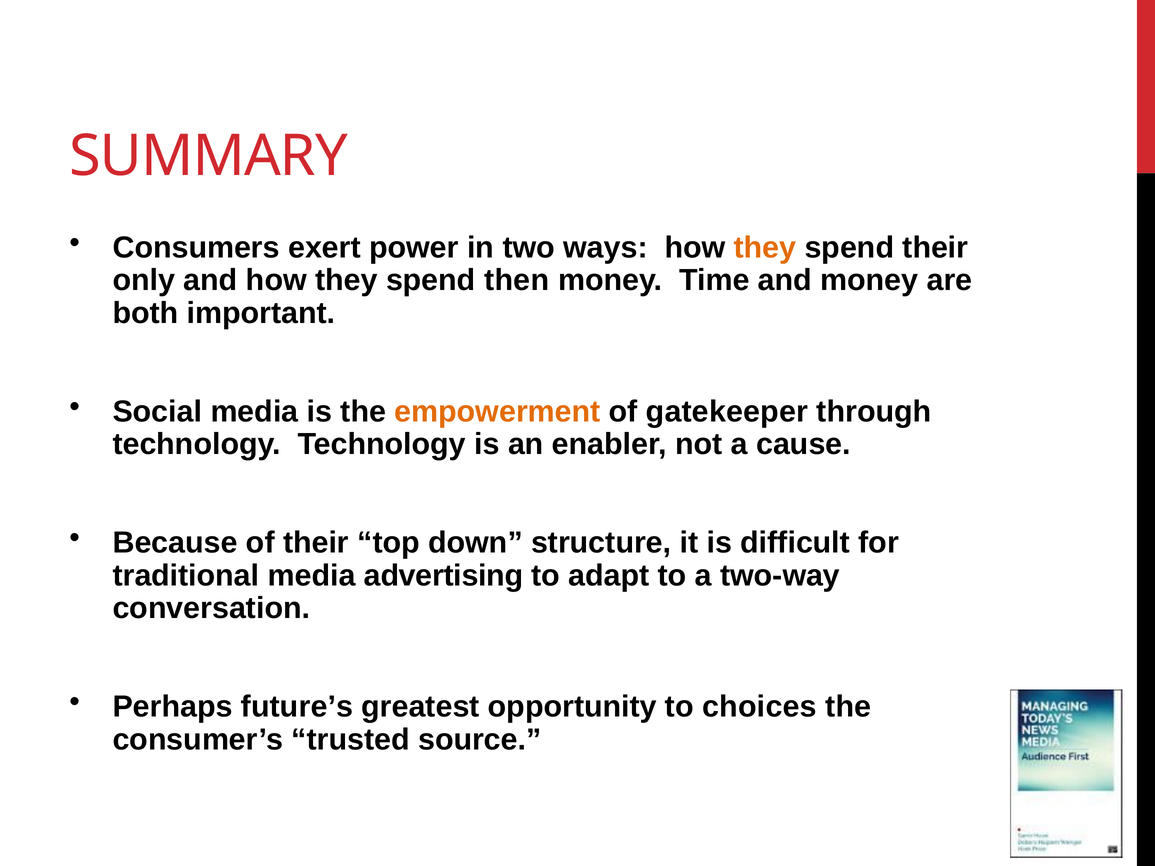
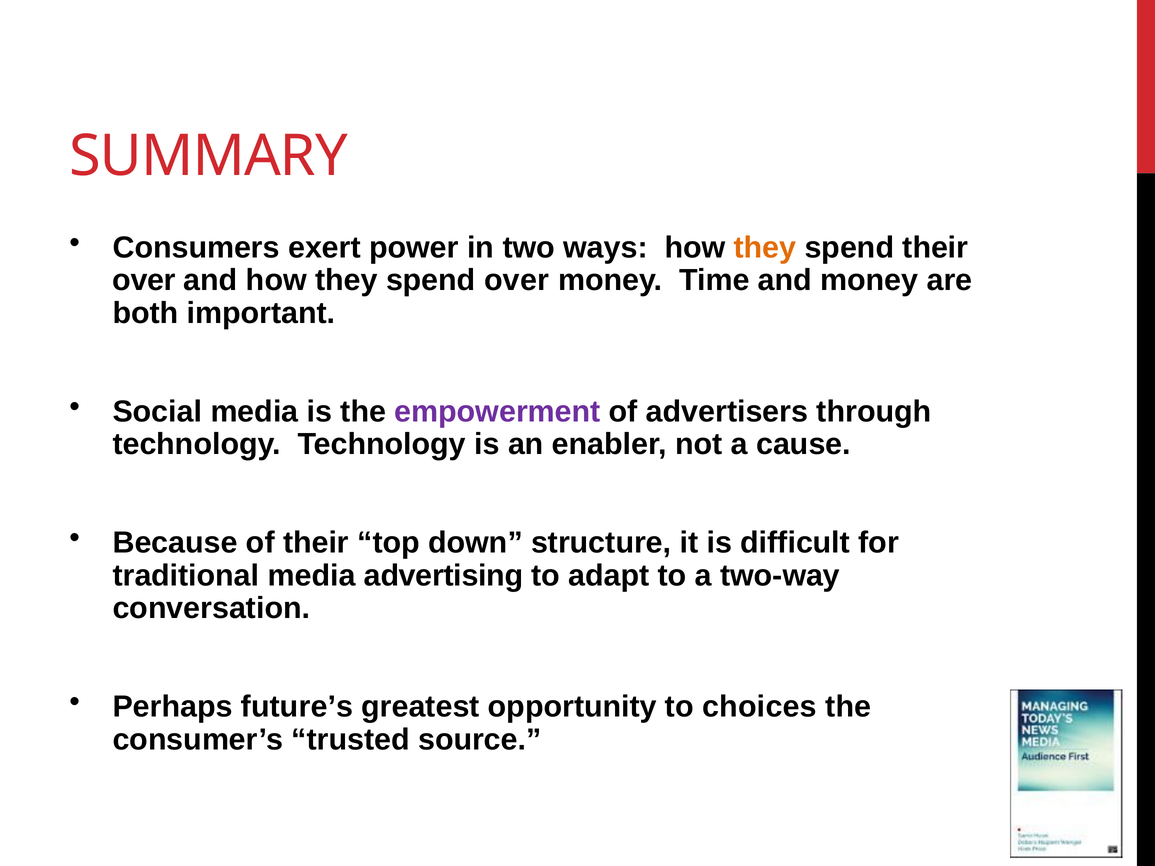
only: only -> over (144, 280)
spend then: then -> over (517, 280)
empowerment colour: orange -> purple (497, 412)
gatekeeper: gatekeeper -> advertisers (727, 412)
